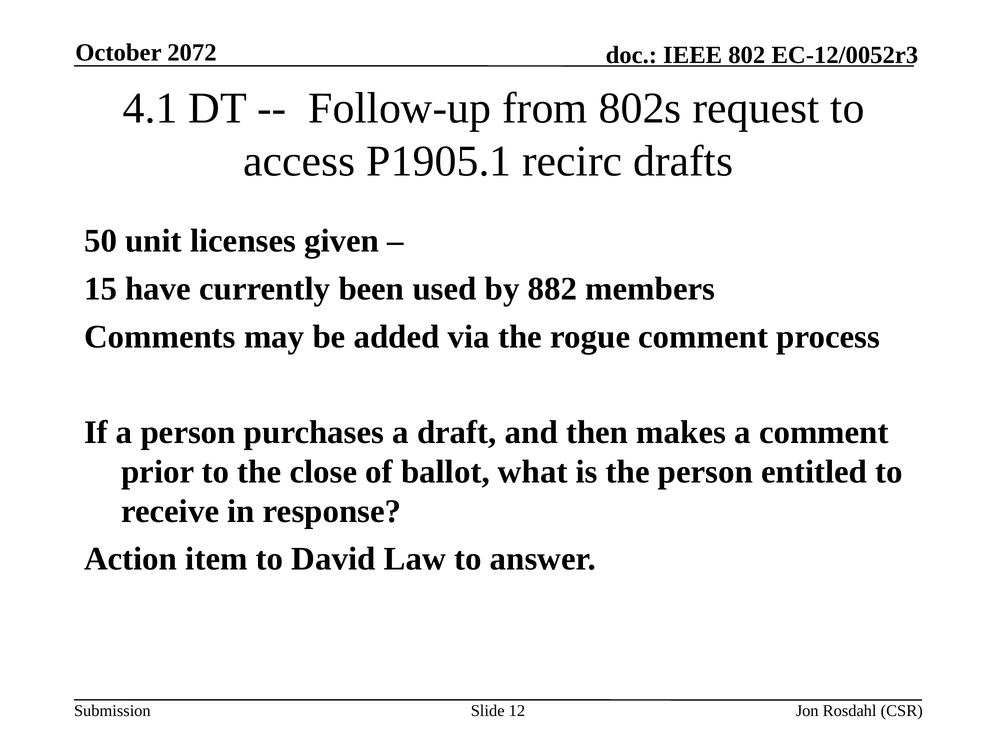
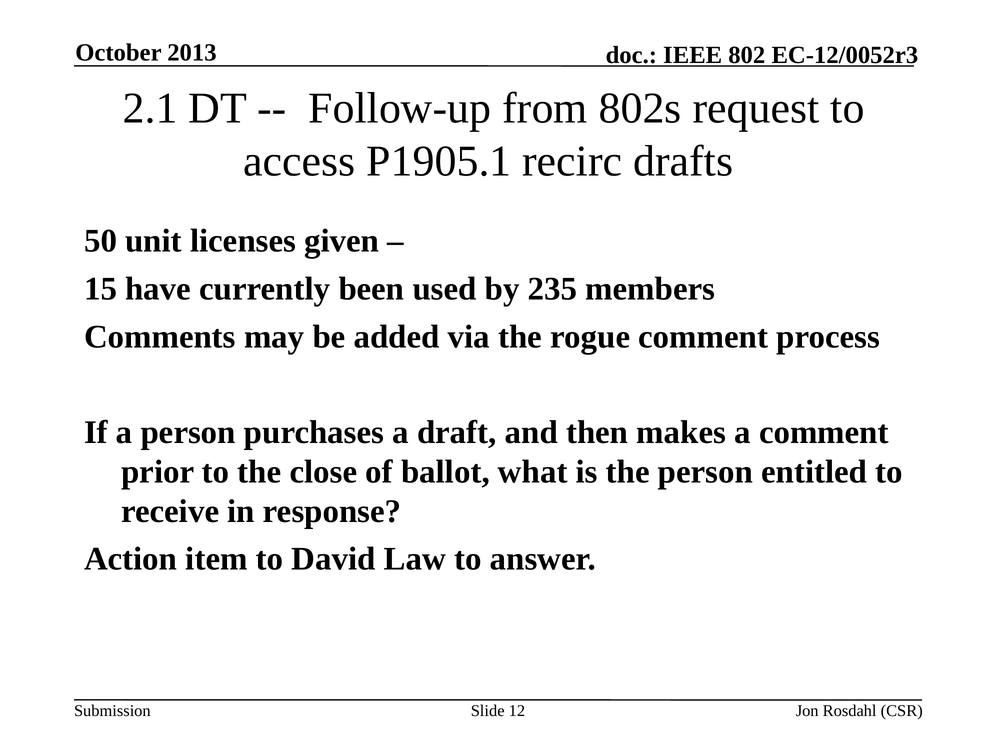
2072: 2072 -> 2013 (192, 52)
4.1: 4.1 -> 2.1 (150, 108)
882: 882 -> 235 (553, 289)
